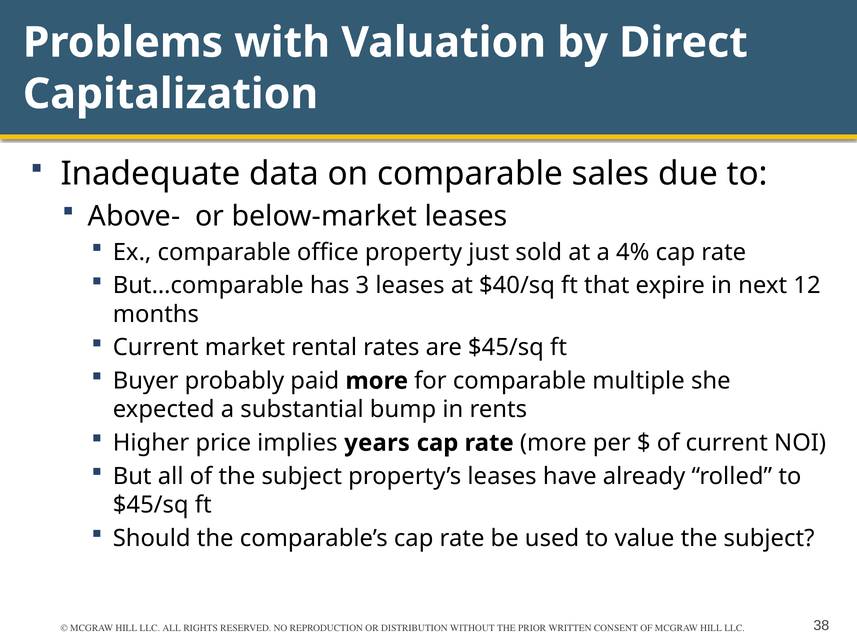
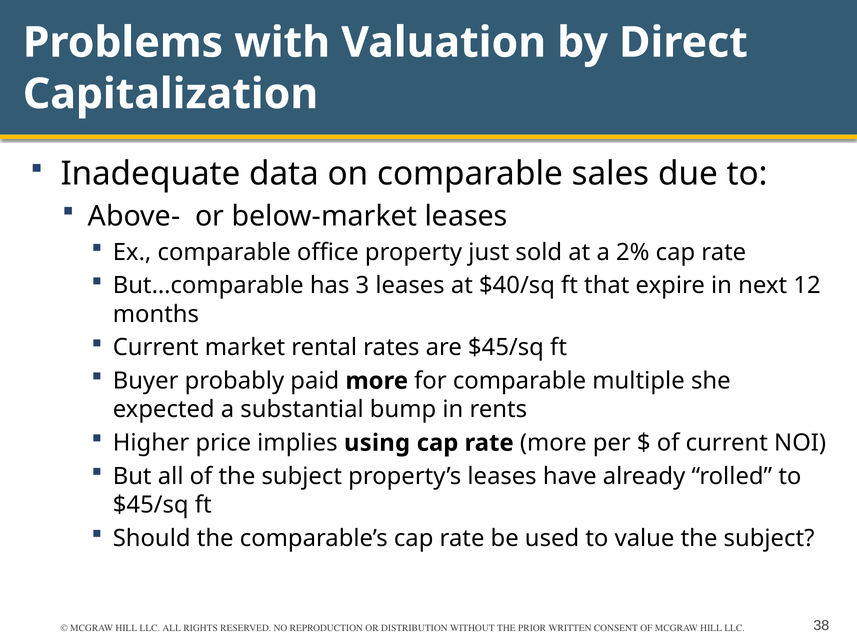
4%: 4% -> 2% (633, 252)
years: years -> using (377, 443)
